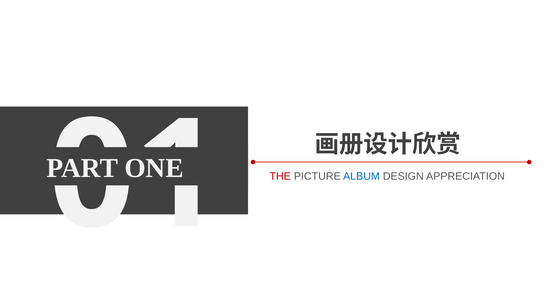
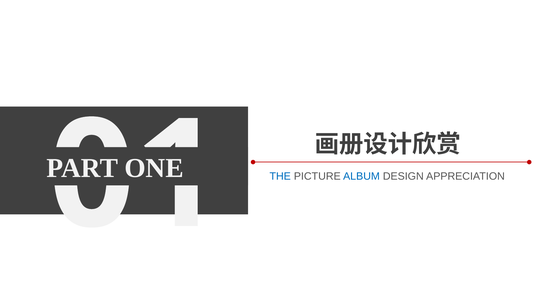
THE colour: red -> blue (280, 177)
